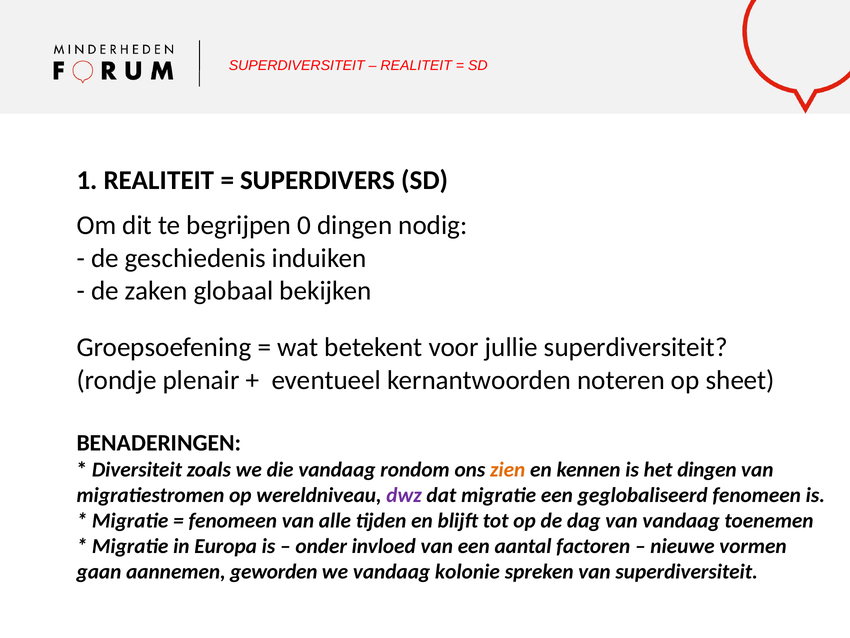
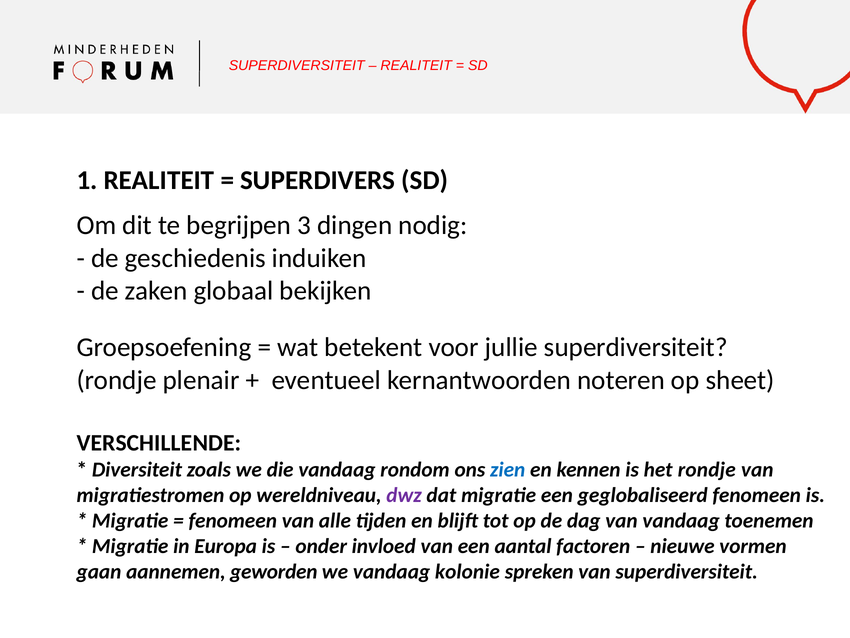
0: 0 -> 3 (304, 225)
BENADERINGEN: BENADERINGEN -> VERSCHILLENDE (159, 443)
zien colour: orange -> blue (508, 470)
het dingen: dingen -> rondje (707, 470)
